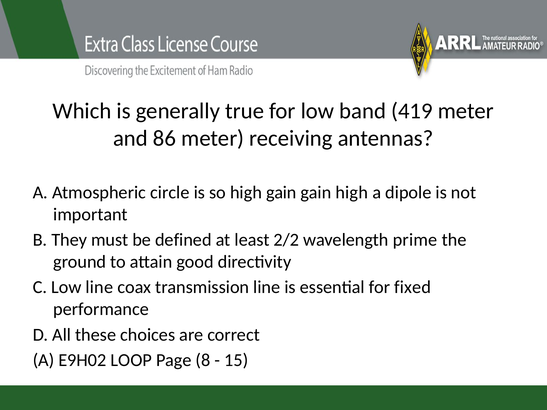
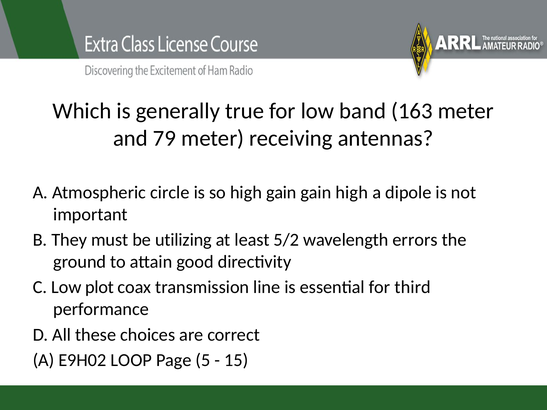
419: 419 -> 163 (412, 111)
86: 86 -> 79 (165, 138)
defined: defined -> utilizing (183, 240)
2/2: 2/2 -> 5/2 (286, 240)
prime: prime -> errors (415, 240)
Low line: line -> plot (100, 287)
fixed: fixed -> third (413, 287)
8: 8 -> 5 (203, 360)
